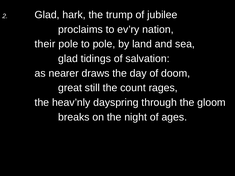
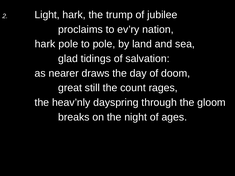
2 Glad: Glad -> Light (47, 15)
their: their -> hark (45, 44)
